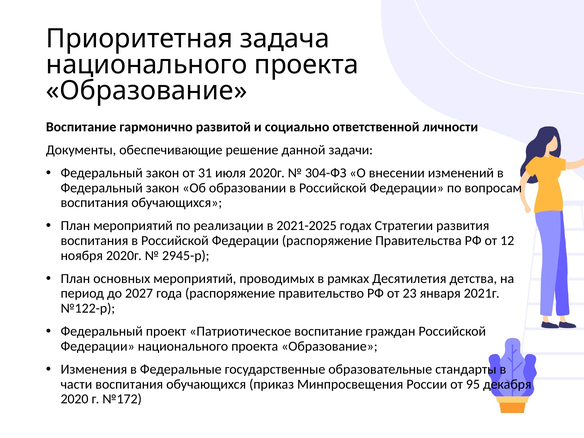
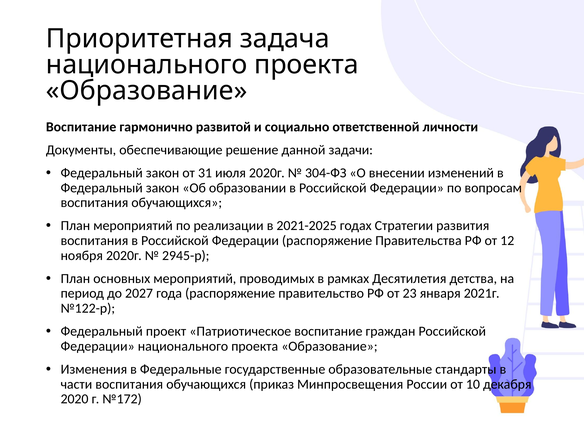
95: 95 -> 10 (473, 384)
